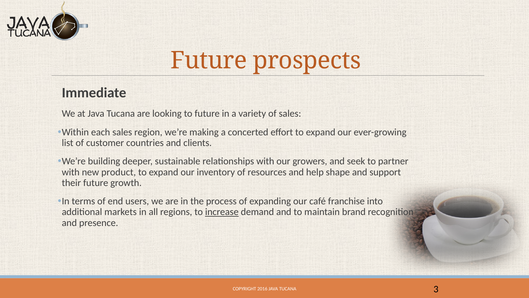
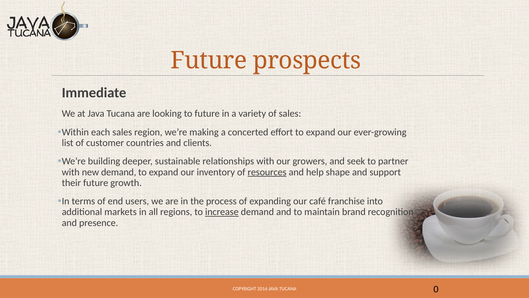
new product: product -> demand (119, 172)
resources underline: none -> present (267, 172)
3: 3 -> 0 (436, 289)
